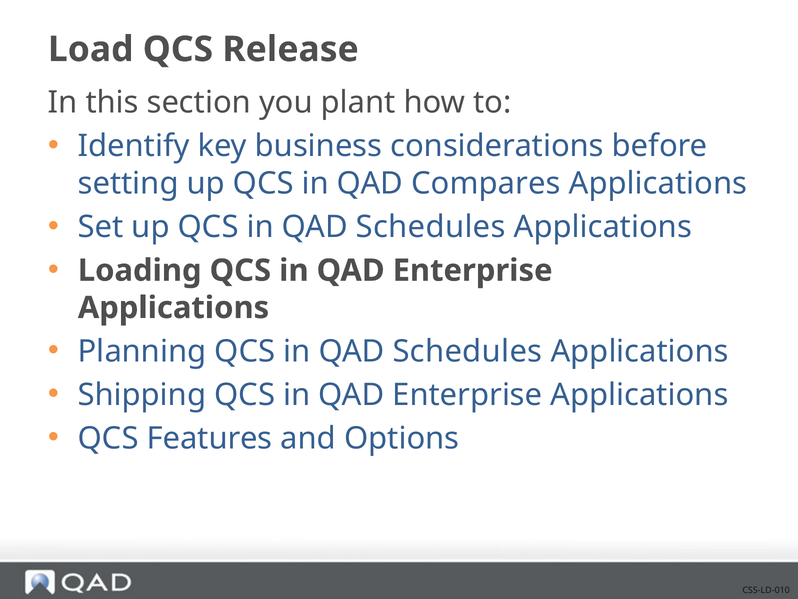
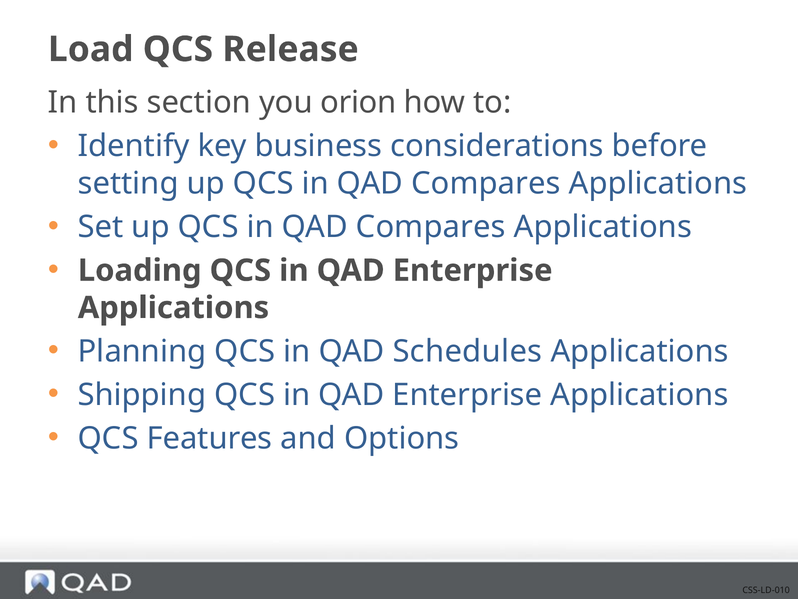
plant: plant -> orion (358, 103)
Schedules: Schedules -> Compares (431, 227)
